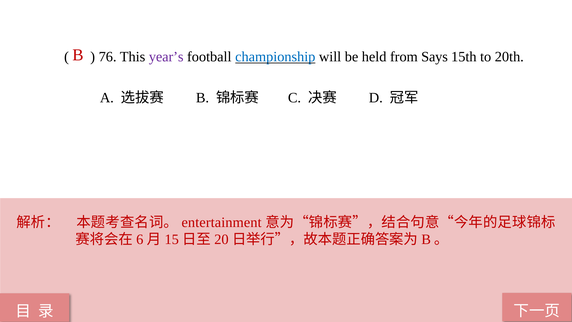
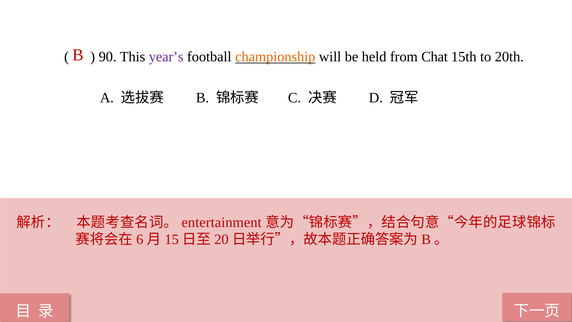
76: 76 -> 90 (108, 57)
championship colour: blue -> orange (275, 57)
Says: Says -> Chat (435, 57)
